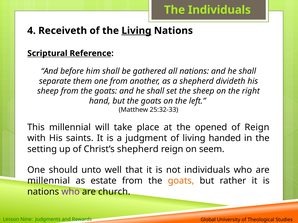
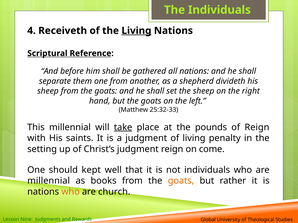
take underline: none -> present (123, 128)
opened: opened -> pounds (211, 128)
handed: handed -> penalty (225, 138)
Christ’s shepherd: shepherd -> judgment (138, 149)
seem: seem -> come (212, 149)
unto: unto -> kept (91, 170)
estate: estate -> books (104, 181)
who colour: purple -> orange (71, 192)
